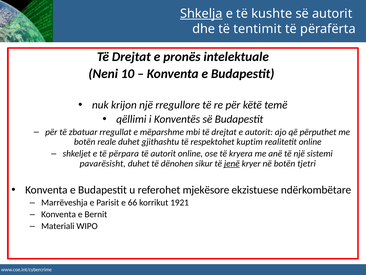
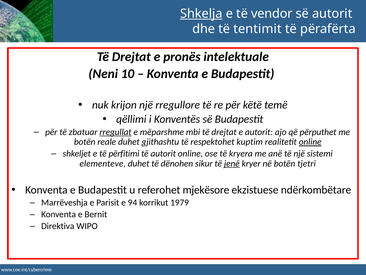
kushte: kushte -> vendor (272, 14)
rregullat underline: none -> present (115, 132)
online underline: none -> present (310, 142)
përpara: përpara -> përfitimi (124, 153)
pavarësisht: pavarësisht -> elementeve (103, 163)
66: 66 -> 94 (133, 202)
1921: 1921 -> 1979 (180, 202)
Materiali: Materiali -> Direktiva (58, 226)
